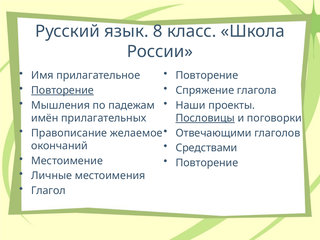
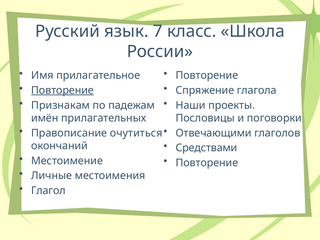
8: 8 -> 7 (158, 31)
Мышления: Мышления -> Признакам (61, 105)
Пословицы underline: present -> none (205, 118)
желаемое: желаемое -> очутиться (136, 133)
